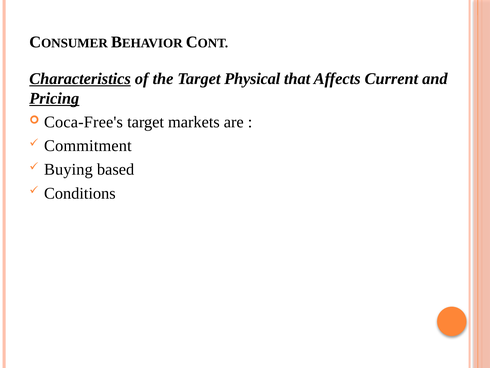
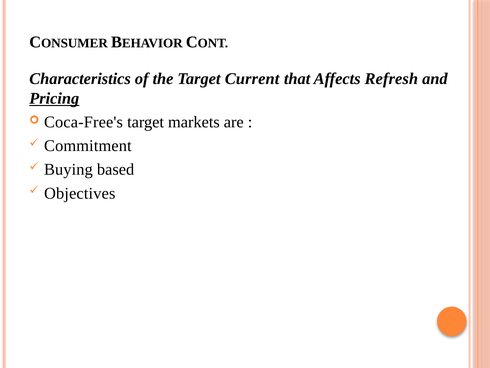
Characteristics underline: present -> none (80, 79)
Physical: Physical -> Current (252, 79)
Current: Current -> Refresh (391, 79)
Conditions: Conditions -> Objectives (80, 193)
